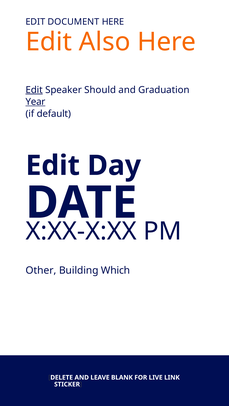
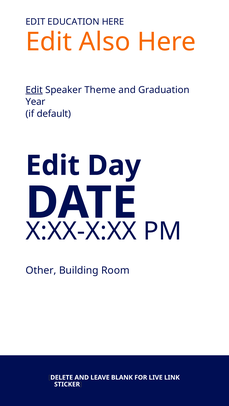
DOCUMENT: DOCUMENT -> EDUCATION (73, 22)
Should: Should -> Theme (100, 90)
Year underline: present -> none (35, 102)
Which: Which -> Room (115, 271)
